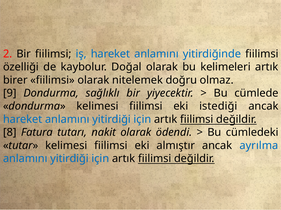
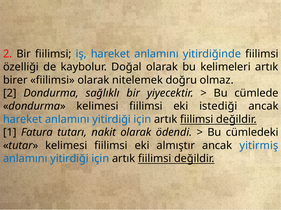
9: 9 -> 2 (10, 93)
8: 8 -> 1 (10, 133)
ayrılma: ayrılma -> yitirmiş (259, 146)
